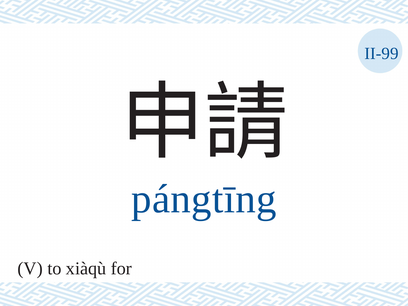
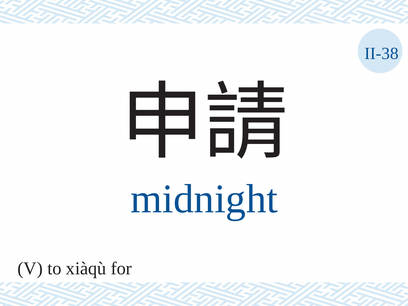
II-99: II-99 -> II-38 (382, 53)
pángtīng: pángtīng -> midnight (204, 199)
